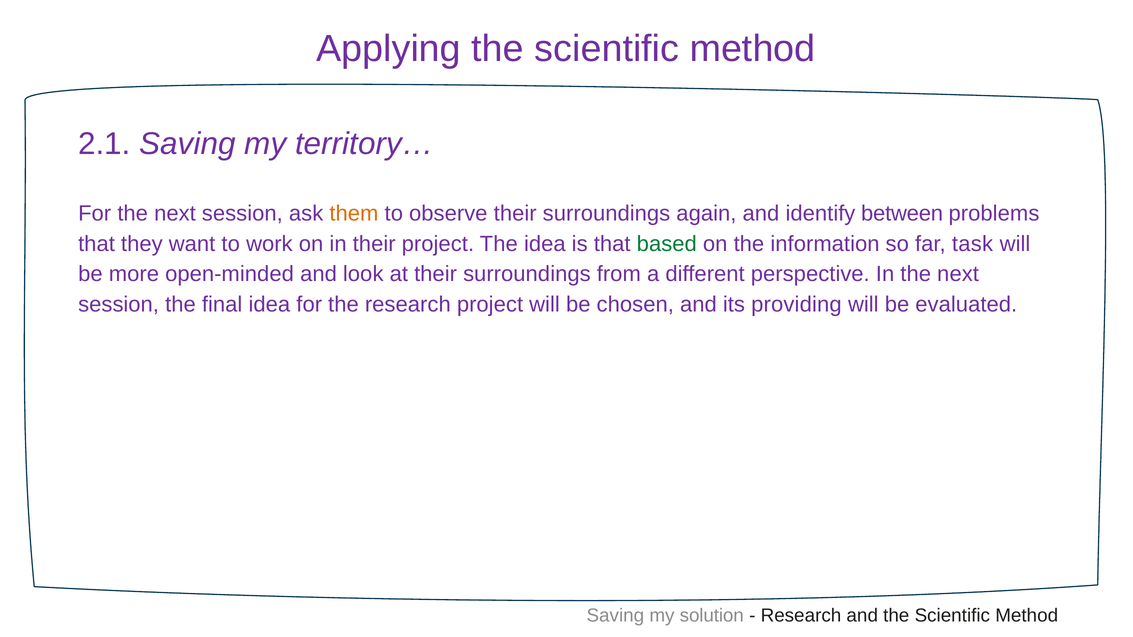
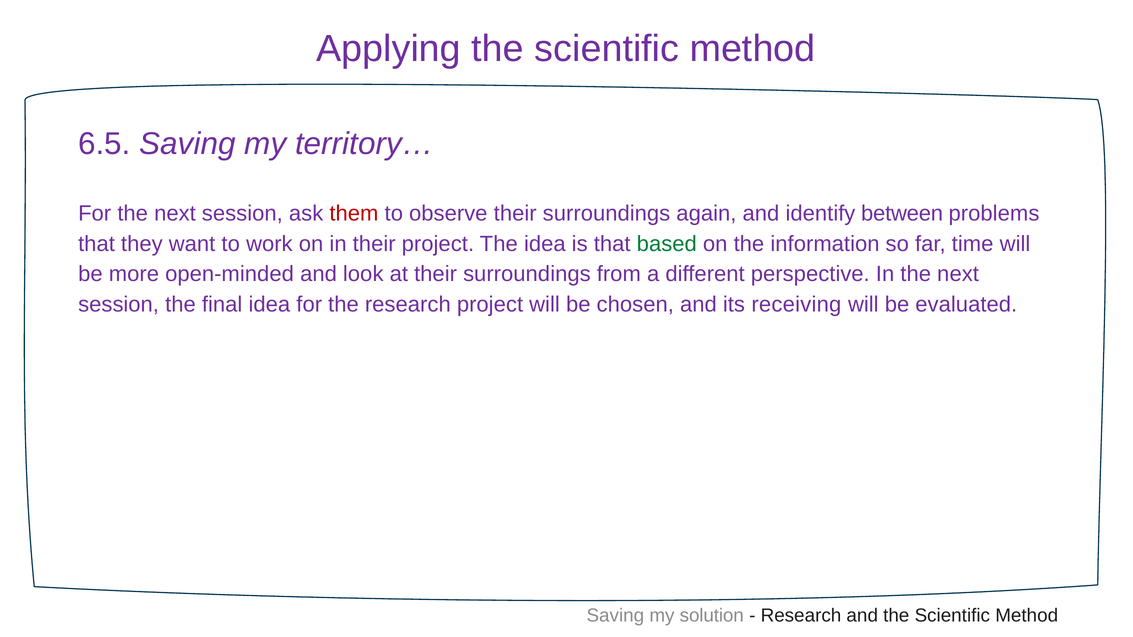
2.1: 2.1 -> 6.5 (104, 144)
them colour: orange -> red (354, 214)
task: task -> time (973, 244)
providing: providing -> receiving (796, 305)
